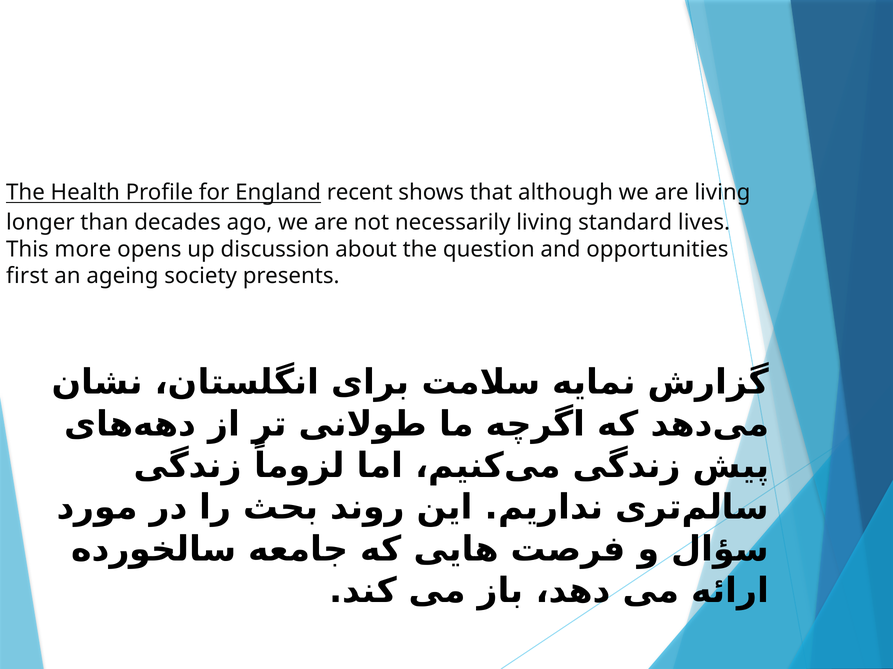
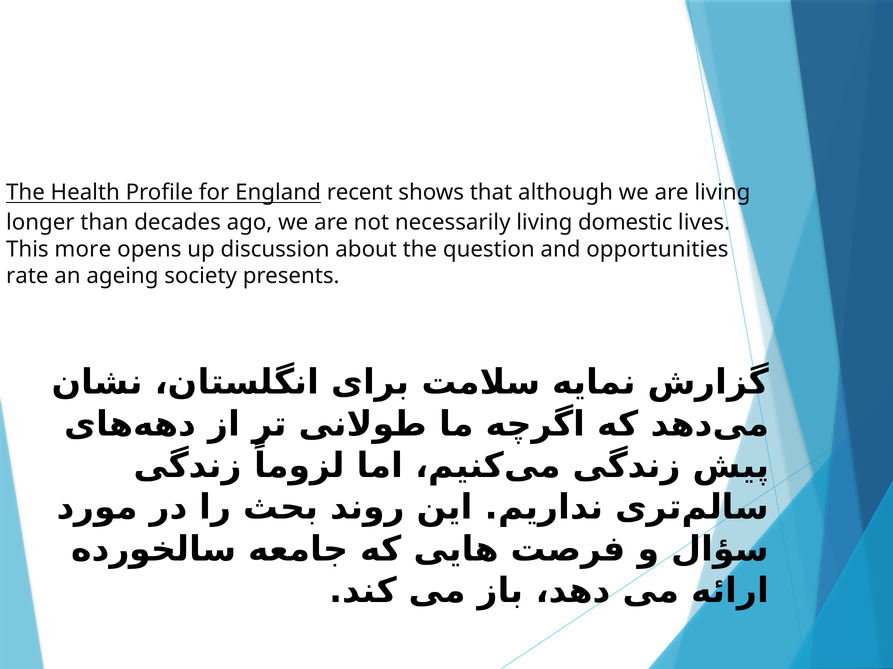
standard: standard -> domestic (625, 223)
first: first -> rate (27, 276)
